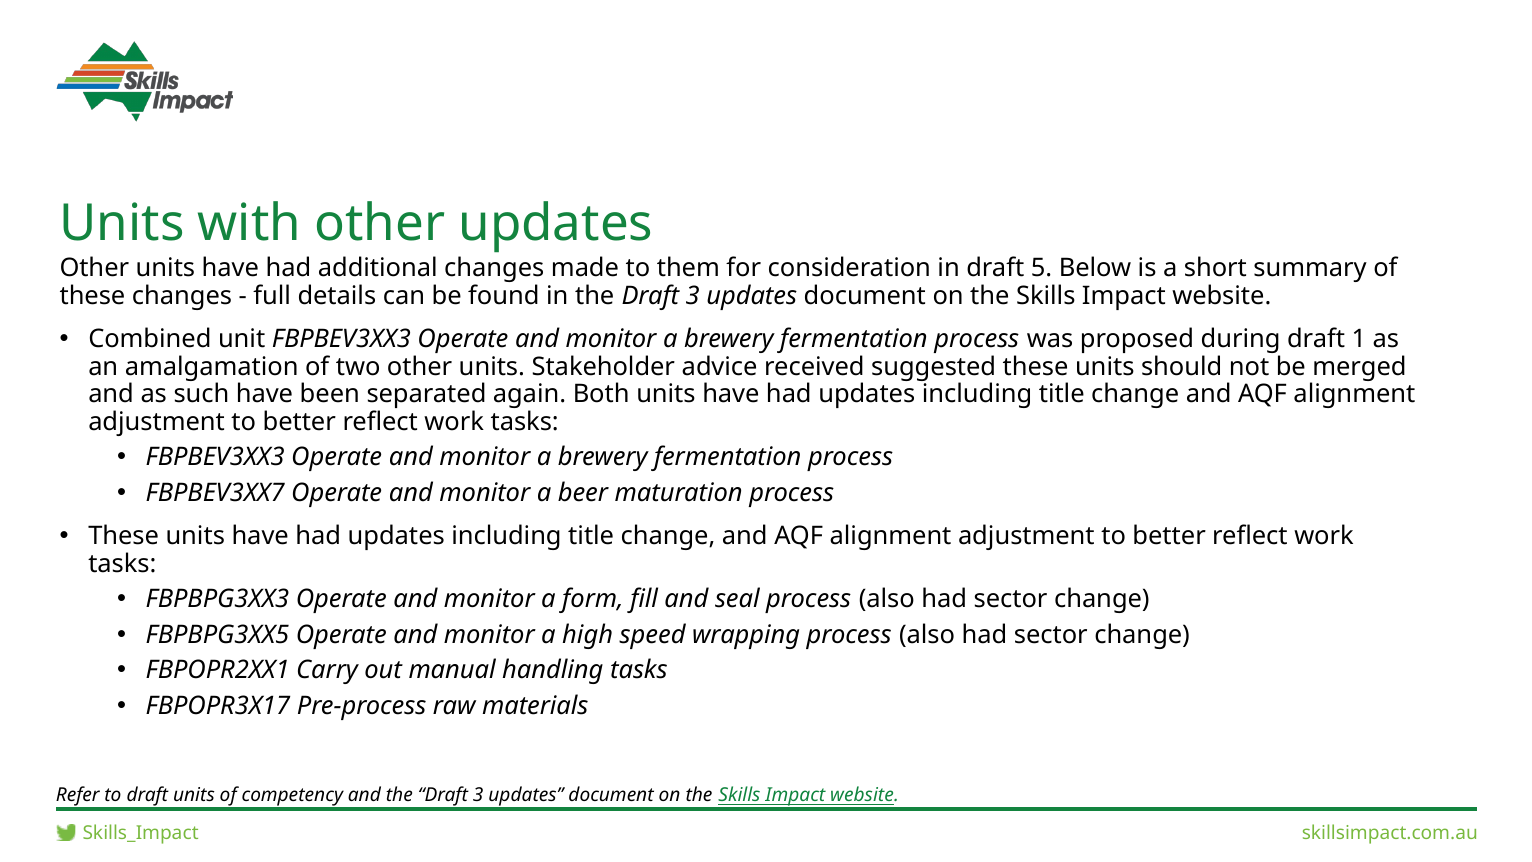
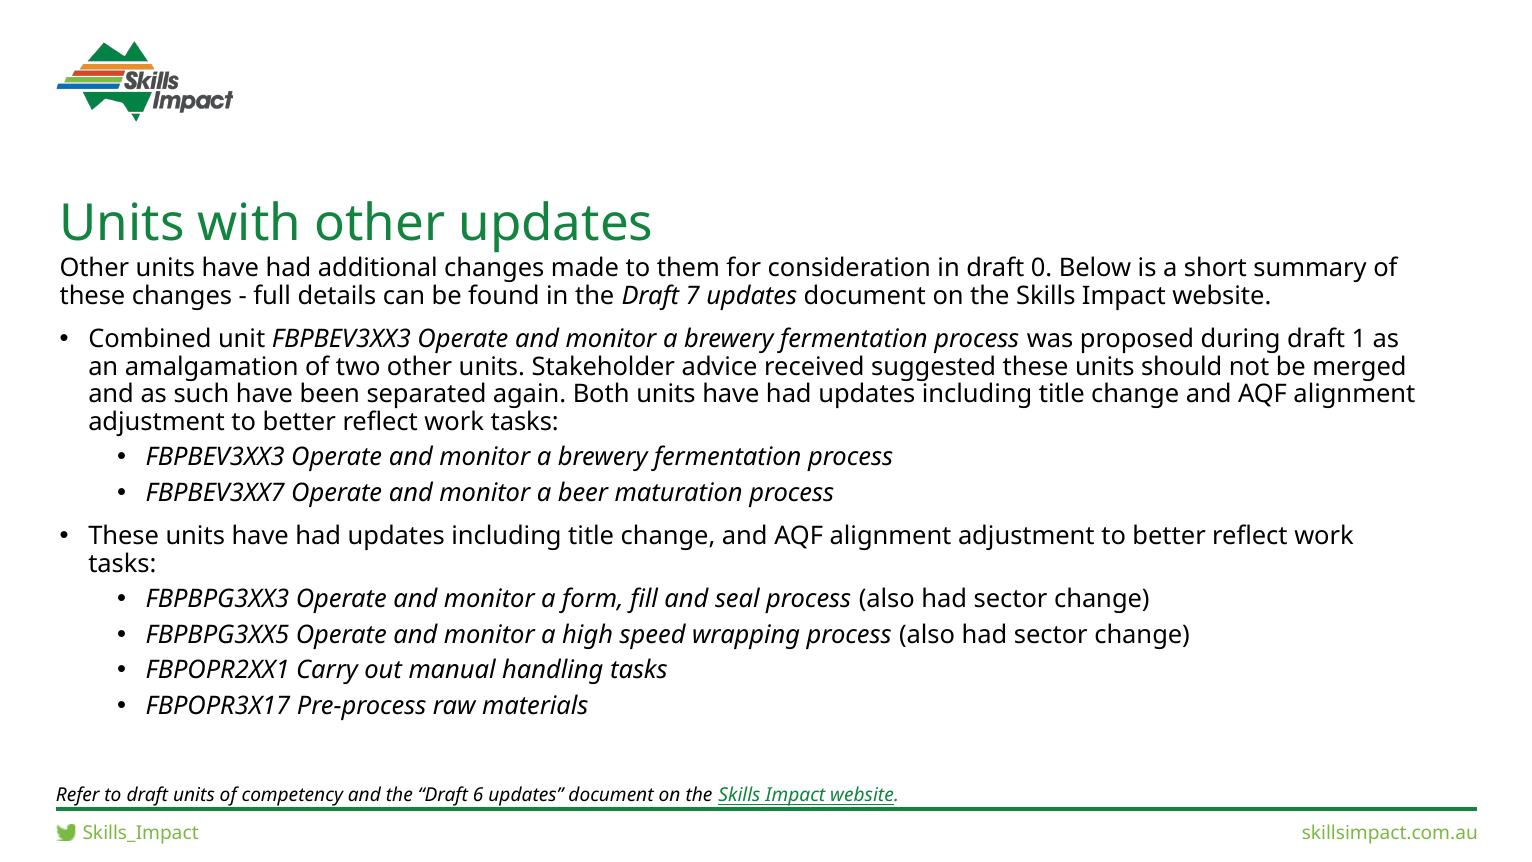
5: 5 -> 0 (1041, 268)
in the Draft 3: 3 -> 7 (693, 296)
and the Draft 3: 3 -> 6 (478, 795)
